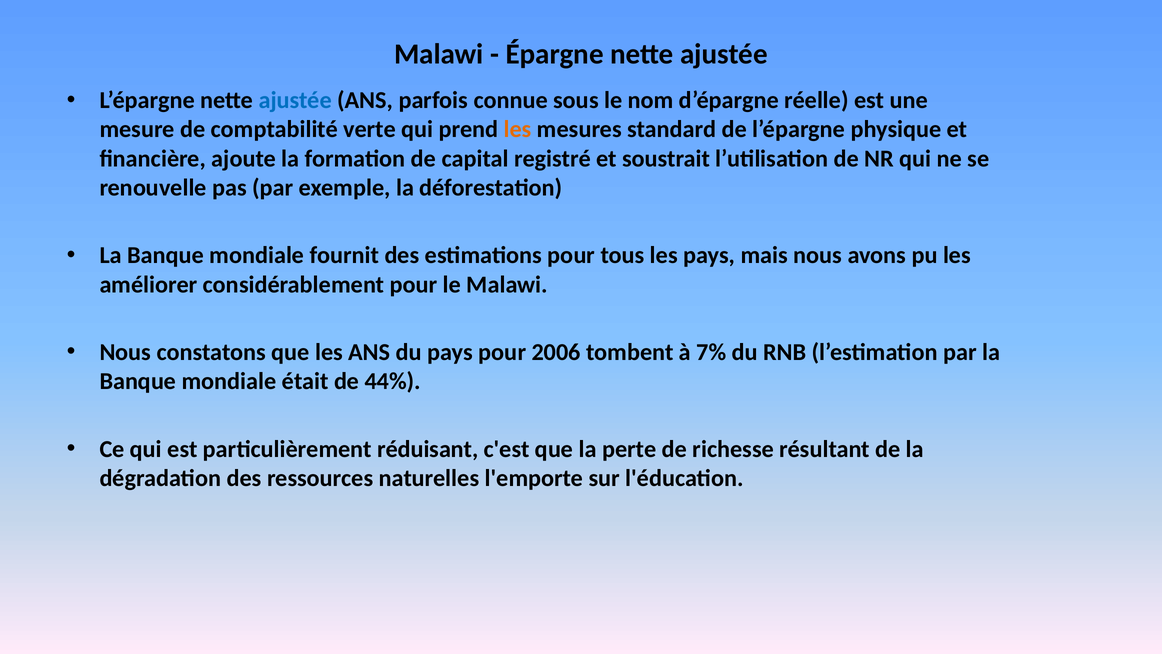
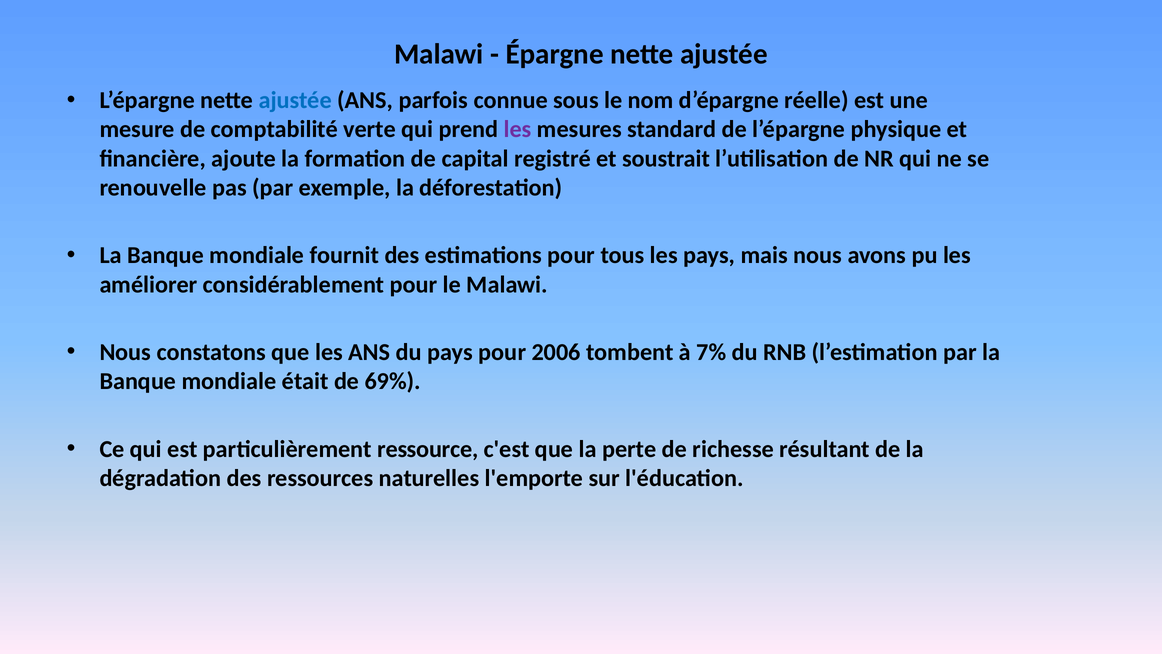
les colour: orange -> purple (518, 129)
44%: 44% -> 69% (393, 381)
réduisant: réduisant -> ressource (428, 449)
